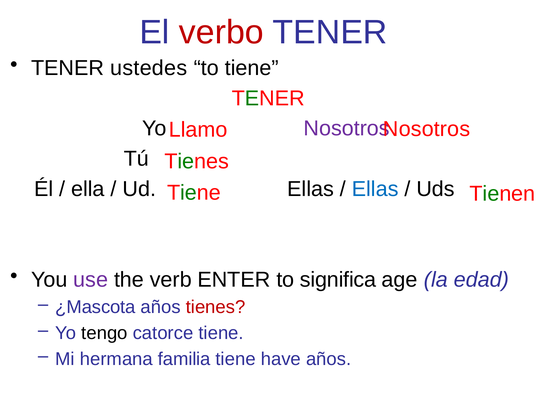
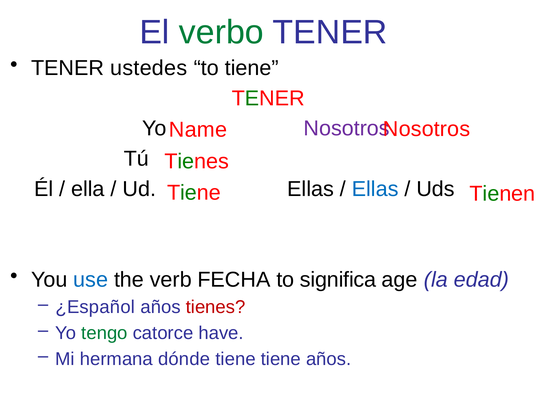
verbo colour: red -> green (221, 32)
Llamo: Llamo -> Name (198, 130)
use colour: purple -> blue (91, 280)
ENTER: ENTER -> FECHA (234, 280)
¿Mascota: ¿Mascota -> ¿Español (95, 307)
tengo colour: black -> green (104, 333)
catorce tiene: tiene -> have (221, 333)
familia: familia -> dónde (184, 359)
tiene have: have -> tiene (281, 359)
